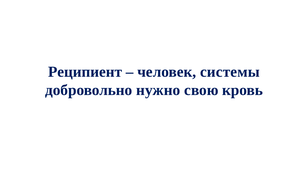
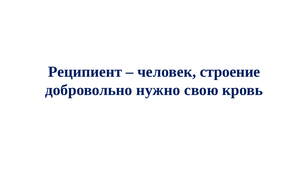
системы: системы -> строение (230, 72)
